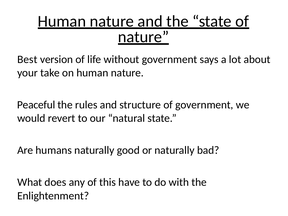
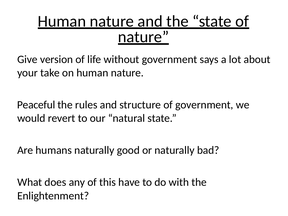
Best: Best -> Give (27, 59)
